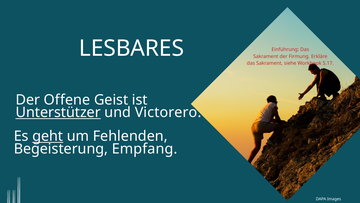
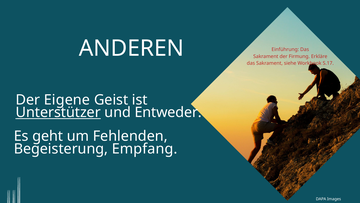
LESBARES: LESBARES -> ANDEREN (131, 48)
Offene: Offene -> Eigene (67, 100)
Victorero: Victorero -> Entweder (168, 112)
geht underline: present -> none (48, 136)
